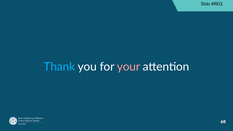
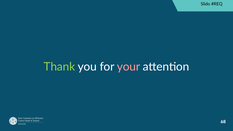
Thank colour: light blue -> light green (59, 67)
